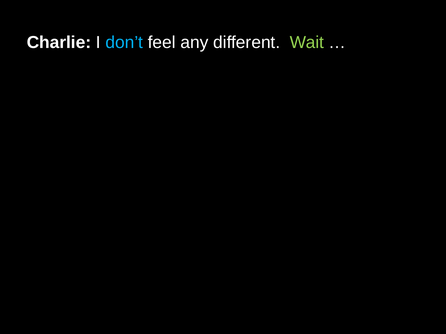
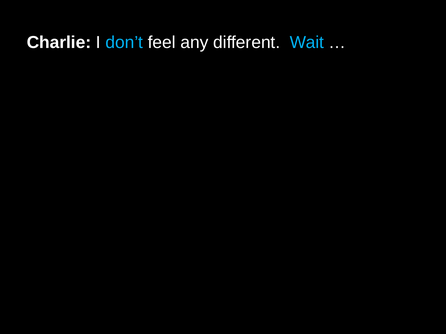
Wait colour: light green -> light blue (307, 42)
